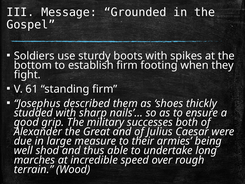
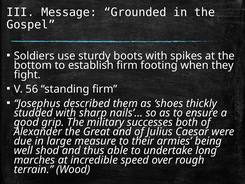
61: 61 -> 56 (32, 89)
